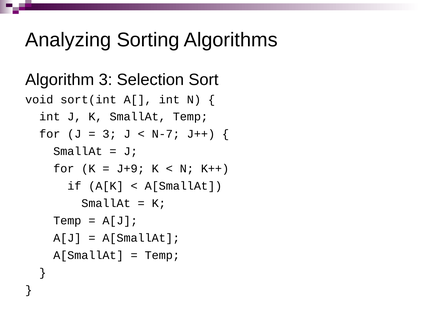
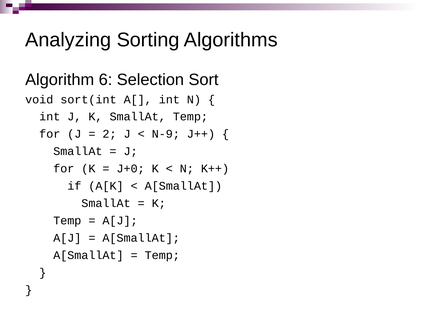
Algorithm 3: 3 -> 6 (105, 80)
3: 3 -> 2 (110, 134)
N-7: N-7 -> N-9 (166, 134)
J+9: J+9 -> J+0 (131, 169)
